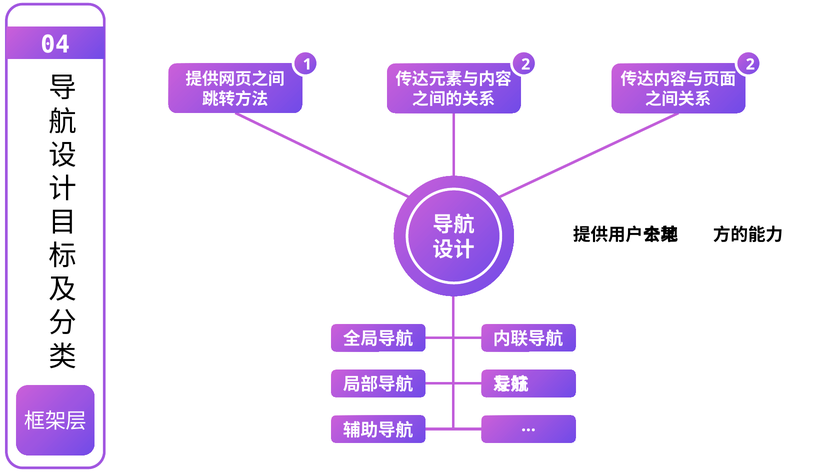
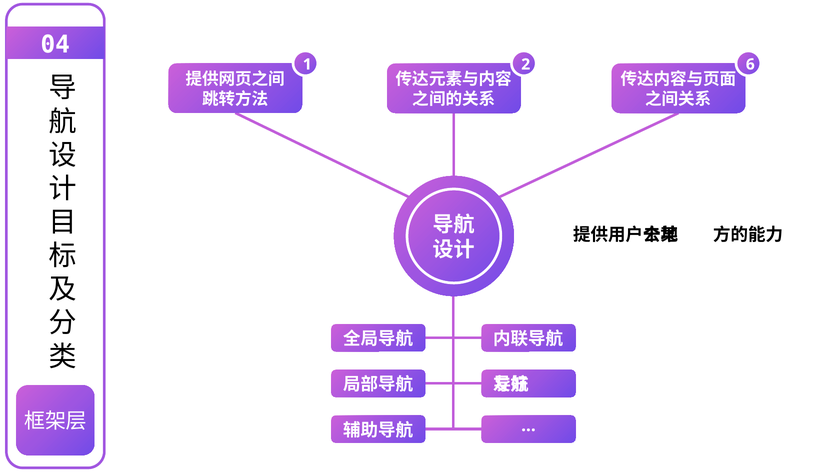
2 2: 2 -> 6 (750, 64)
